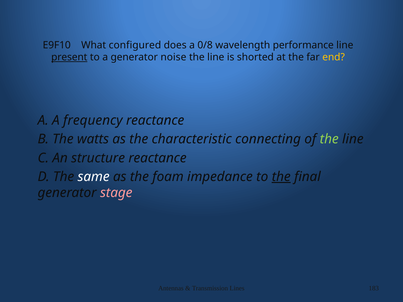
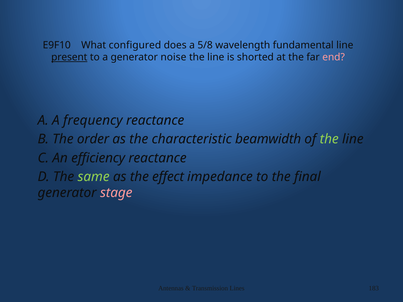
0/8: 0/8 -> 5/8 (205, 45)
performance: performance -> fundamental (303, 45)
end colour: yellow -> pink (334, 57)
watts: watts -> order (93, 139)
connecting: connecting -> beamwidth (268, 139)
structure: structure -> efficiency (98, 158)
same colour: white -> light green (94, 177)
foam: foam -> effect (168, 177)
the underline: present -> none (281, 177)
